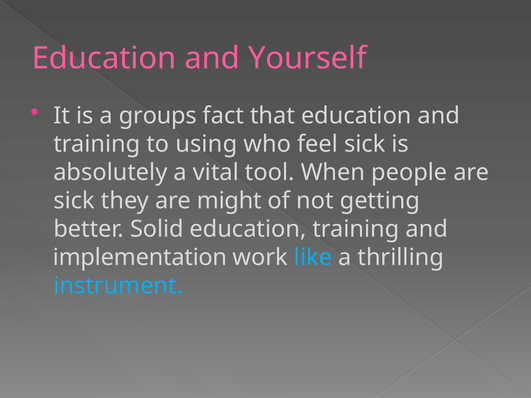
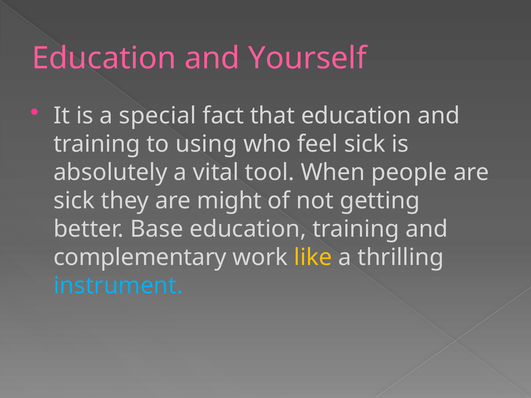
groups: groups -> special (158, 116)
Solid: Solid -> Base (157, 229)
implementation: implementation -> complementary (140, 257)
like colour: light blue -> yellow (313, 257)
